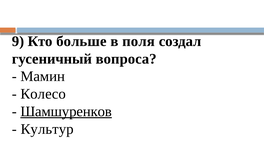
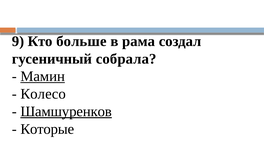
поля: поля -> рама (139, 41)
вопроса: вопроса -> собрала (126, 59)
Мамин underline: none -> present (43, 77)
Культур: Культур -> Которые (47, 129)
